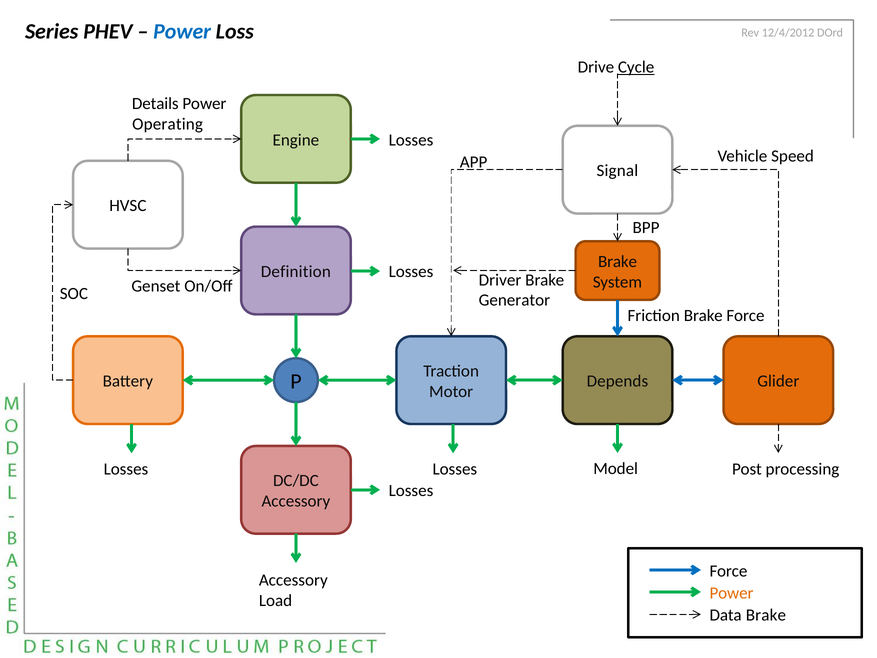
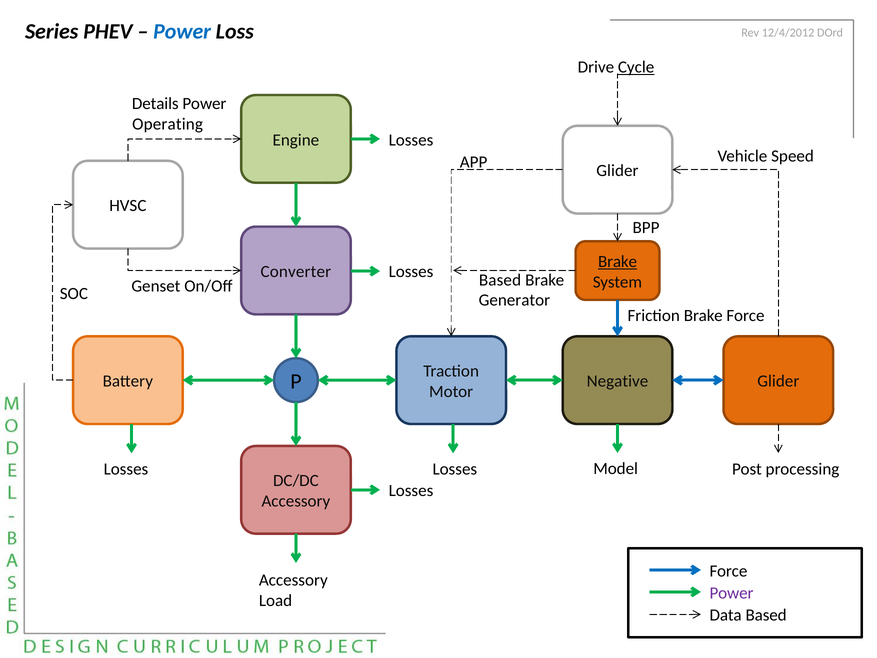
Signal: Signal -> Glider (617, 171)
Brake underline: none -> present (618, 261)
Definition: Definition -> Converter (296, 272)
Driver: Driver -> Based (500, 280)
Depends: Depends -> Negative (617, 381)
Power colour: orange -> purple (732, 593)
Data Brake: Brake -> Based (766, 615)
